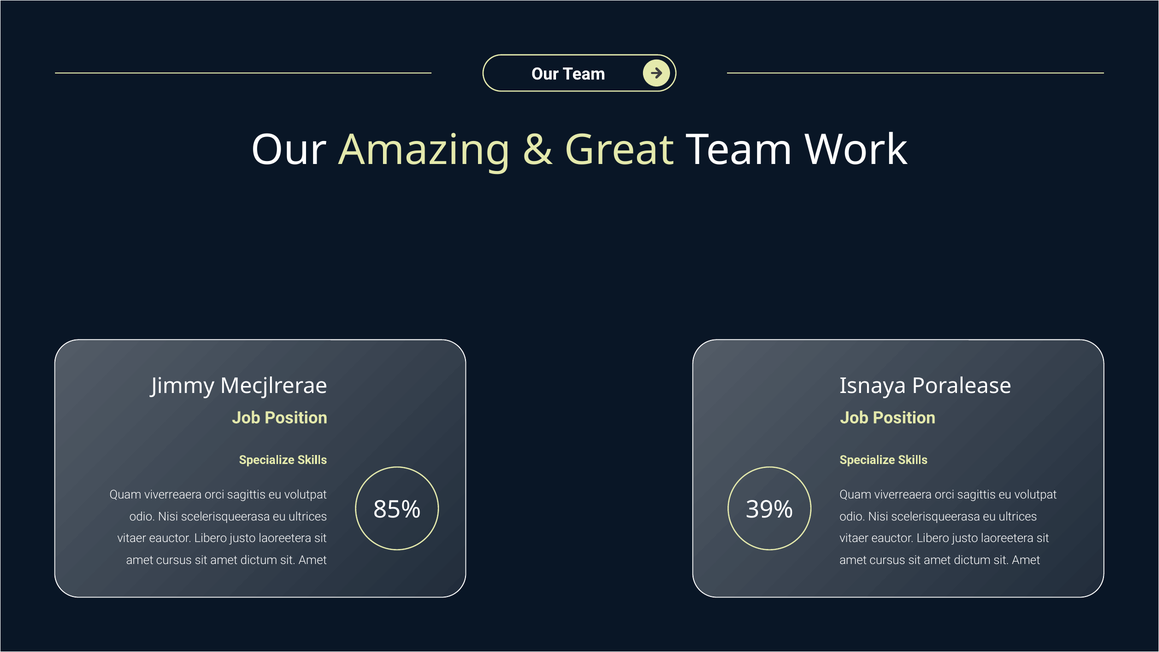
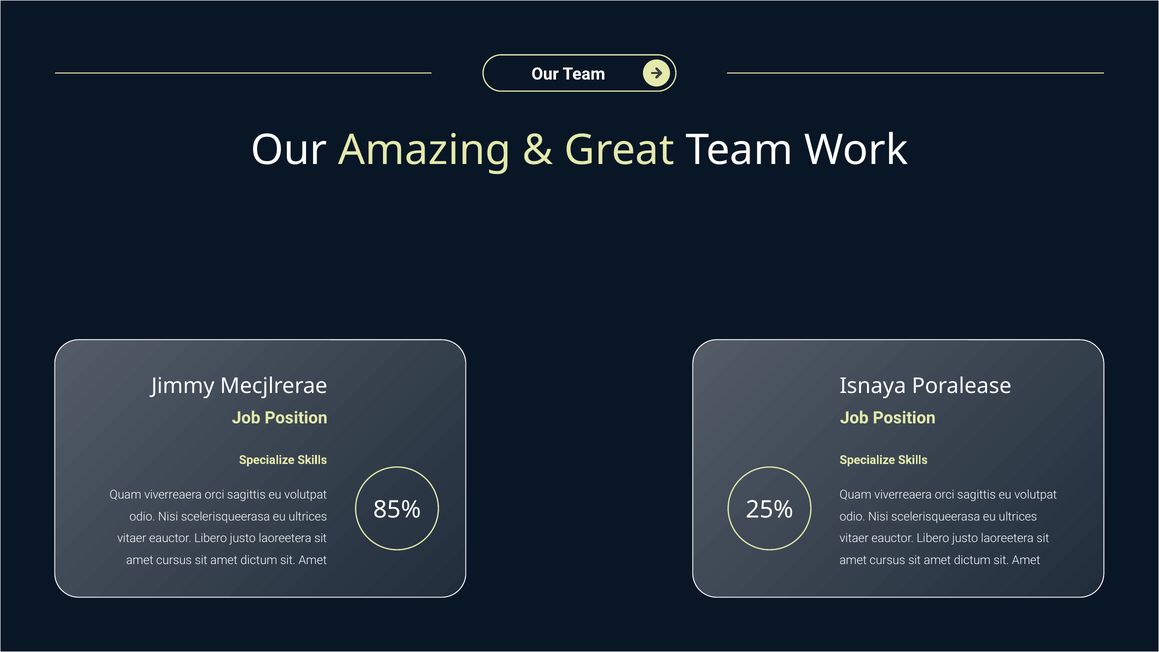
39%: 39% -> 25% (770, 510)
